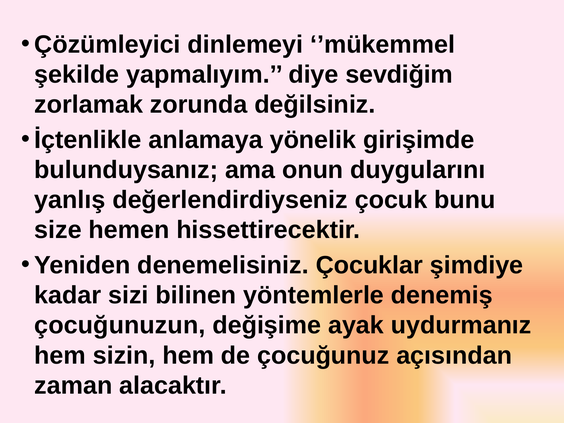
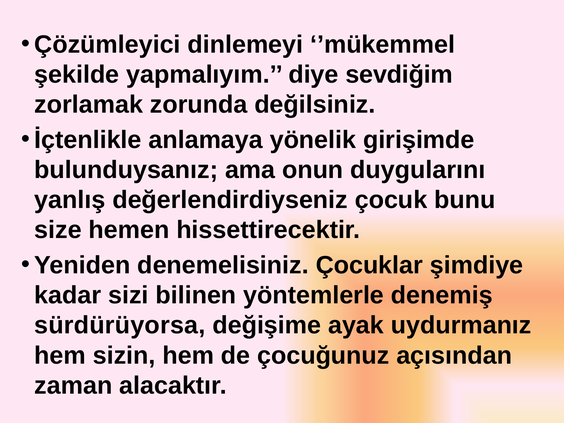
çocuğunuzun: çocuğunuzun -> sürdürüyorsa (120, 325)
